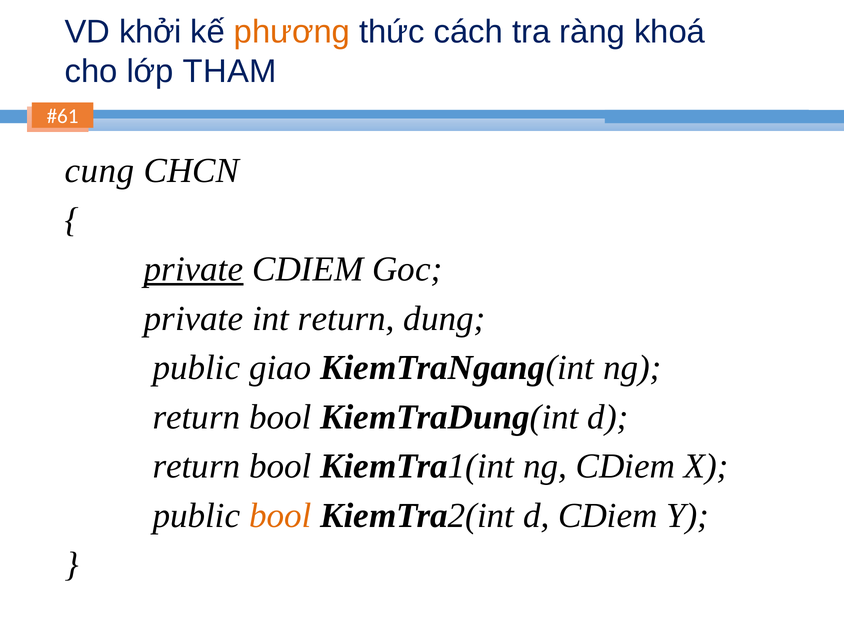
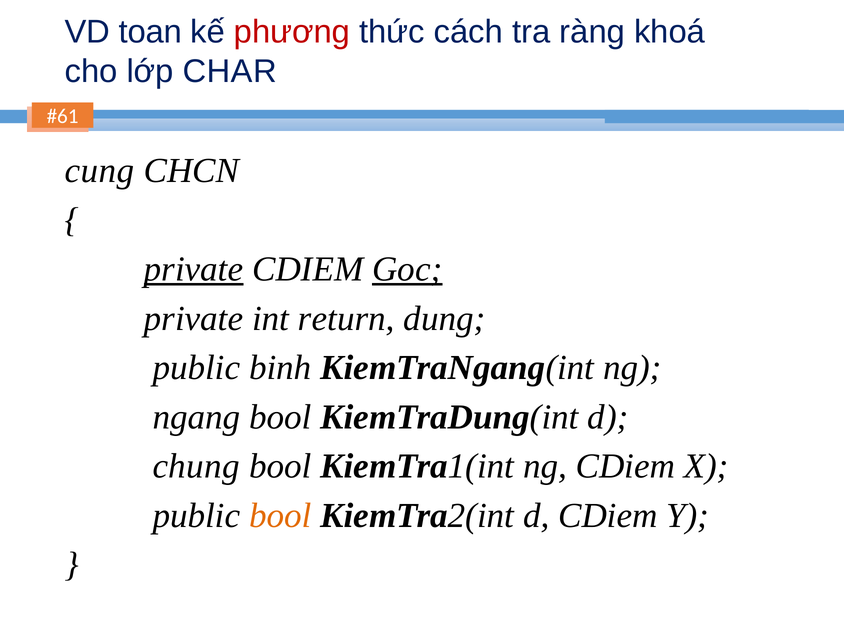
khởi: khởi -> toan (150, 32)
phương colour: orange -> red (292, 32)
THAM: THAM -> CHAR (230, 71)
Goc underline: none -> present (407, 269)
giao: giao -> binh (280, 368)
return: return -> ngang (196, 417)
return: return -> chung (196, 466)
